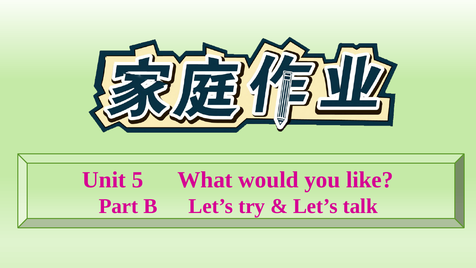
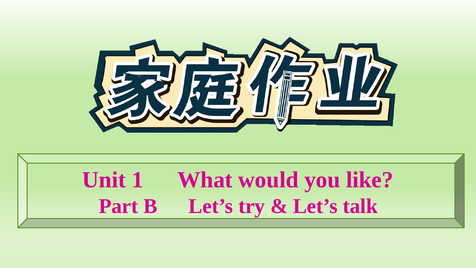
5: 5 -> 1 (137, 180)
